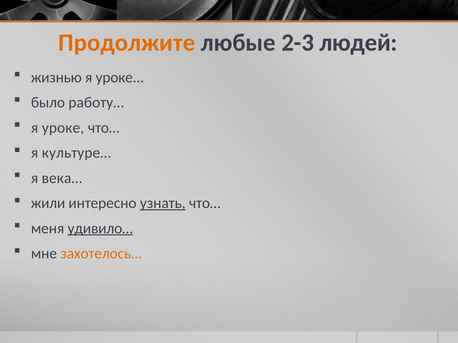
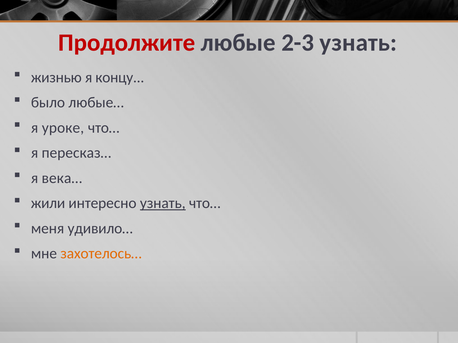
Продолжите colour: orange -> red (127, 43)
2-3 людей: людей -> узнать (358, 43)
уроке: уроке -> концу (120, 78)
работу…: работу… -> любые… (96, 103)
культуре…: культуре… -> пересказ… (76, 153)
удивило… underline: present -> none (100, 229)
